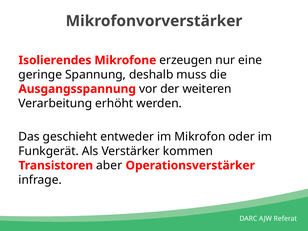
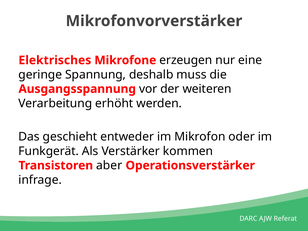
Isolierendes: Isolierendes -> Elektrisches (55, 60)
